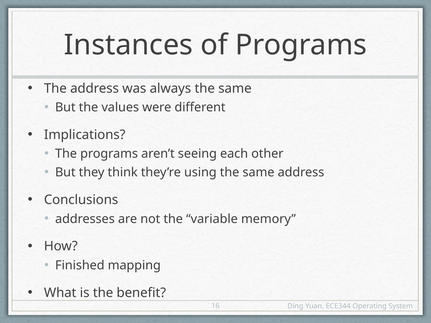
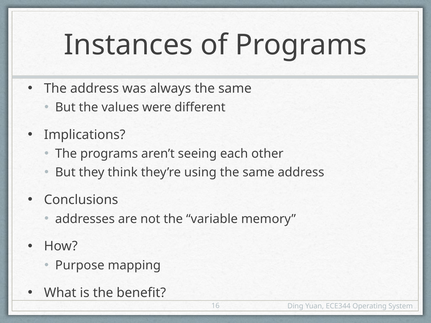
Finished: Finished -> Purpose (80, 265)
